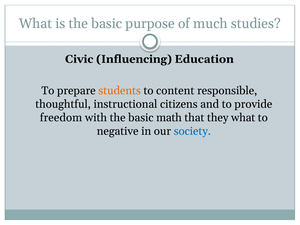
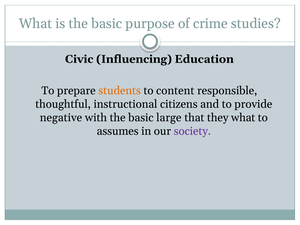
much: much -> crime (210, 24)
freedom: freedom -> negative (61, 118)
math: math -> large (169, 118)
negative: negative -> assumes (118, 131)
society colour: blue -> purple (192, 131)
